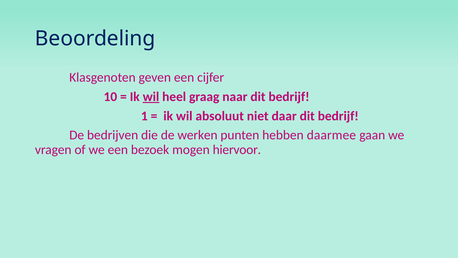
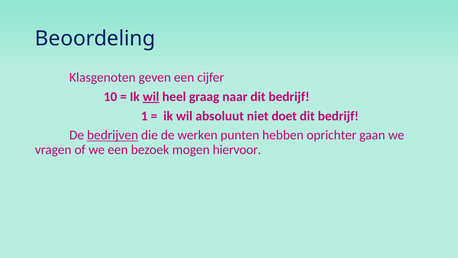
daar: daar -> doet (284, 116)
bedrijven underline: none -> present (113, 135)
daarmee: daarmee -> oprichter (332, 135)
